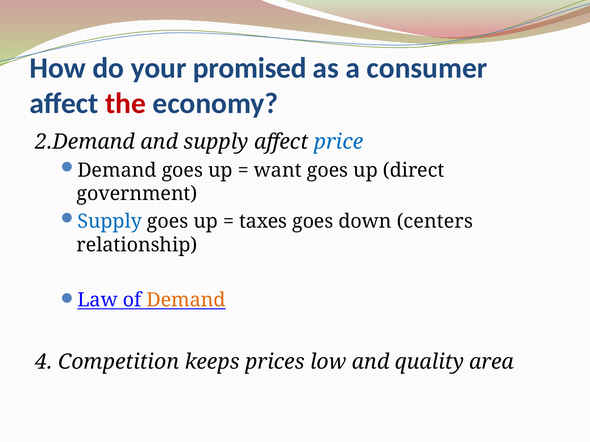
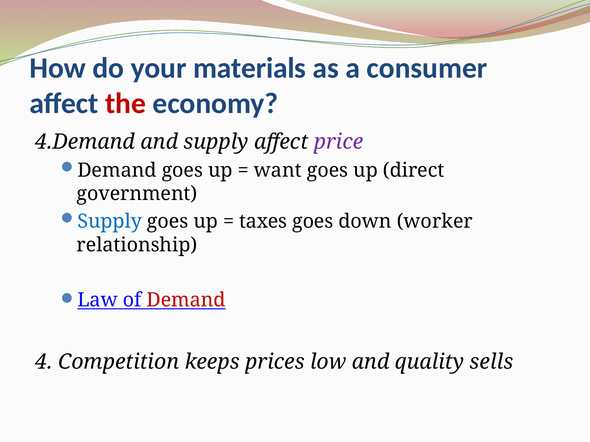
promised: promised -> materials (250, 68)
2.Demand: 2.Demand -> 4.Demand (85, 142)
price colour: blue -> purple (339, 142)
centers: centers -> worker (435, 222)
Demand colour: orange -> red (186, 300)
area: area -> sells (491, 362)
